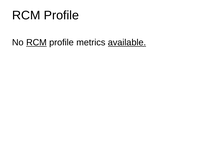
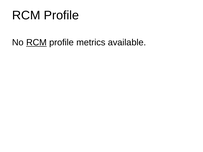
available underline: present -> none (127, 43)
